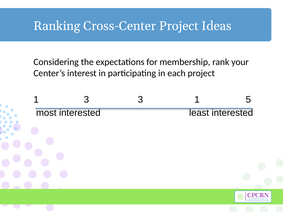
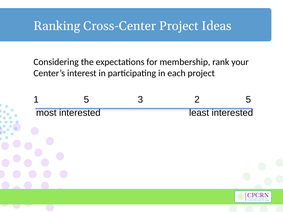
1 3: 3 -> 5 (86, 100)
3 1: 1 -> 2 (197, 100)
